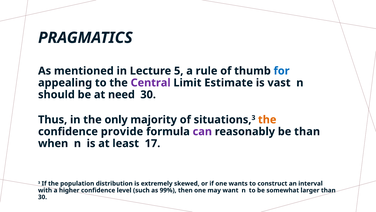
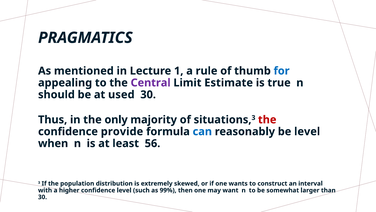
5: 5 -> 1 (179, 71)
vast: vast -> true (279, 83)
need: need -> used (121, 94)
the colour: orange -> red (267, 119)
can colour: purple -> blue (202, 131)
be than: than -> level (307, 131)
17: 17 -> 56 (152, 143)
